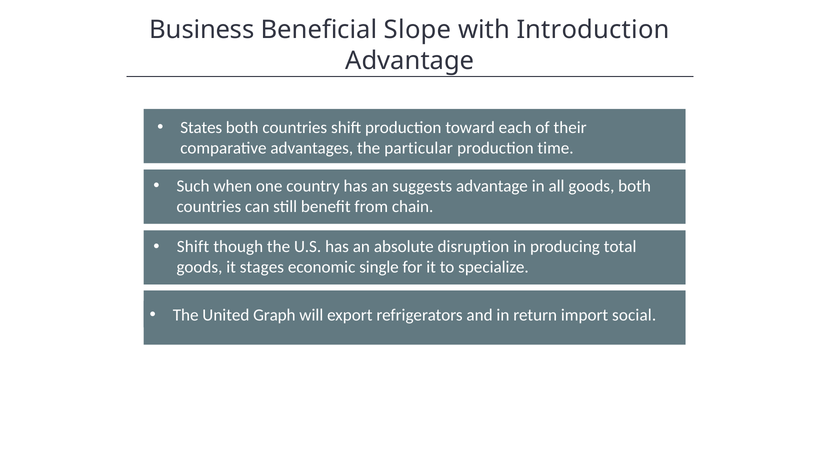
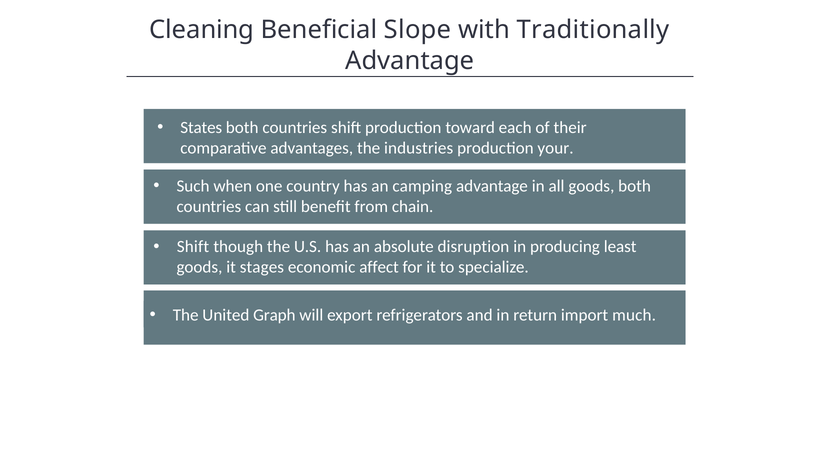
Business: Business -> Cleaning (202, 30)
Introduction: Introduction -> Traditionally (593, 30)
particular: particular -> industries (419, 148)
time: time -> your (556, 148)
suggests: suggests -> camping (422, 186)
total: total -> least (620, 247)
single: single -> affect (379, 267)
social: social -> much (634, 315)
